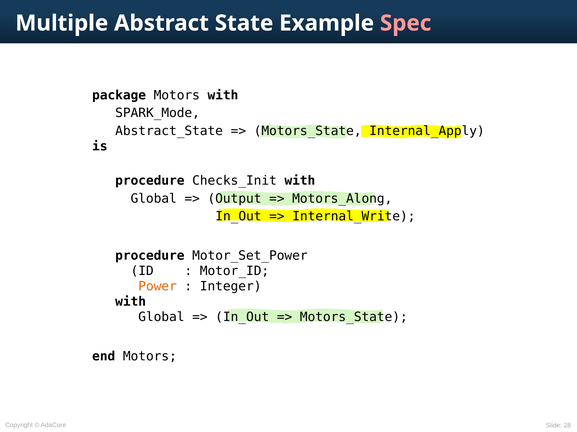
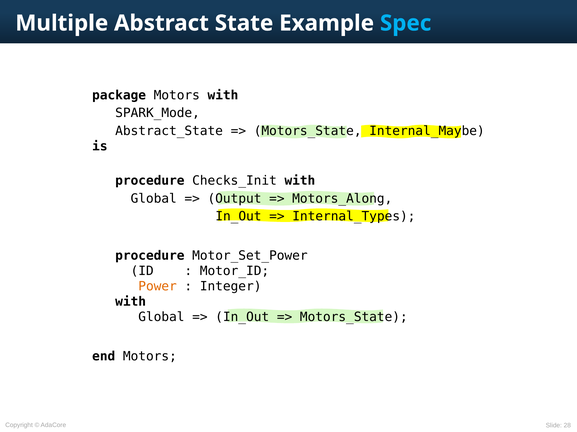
Spec colour: pink -> light blue (406, 23)
Internal_Apply: Internal_Apply -> Internal_Maybe (427, 131)
Internal_Write: Internal_Write -> Internal_Types (354, 217)
